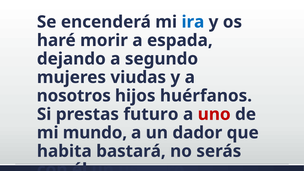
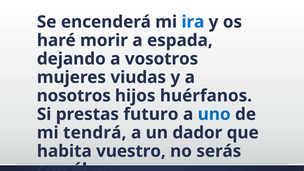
segundo: segundo -> vosotros (162, 59)
uno colour: red -> blue (214, 114)
mundo: mundo -> tendrá (95, 133)
bastará: bastará -> vuestro (131, 151)
